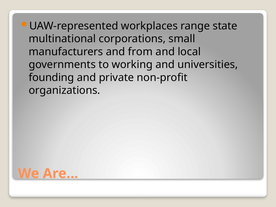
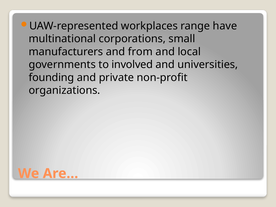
state: state -> have (225, 26)
working: working -> involved (132, 65)
